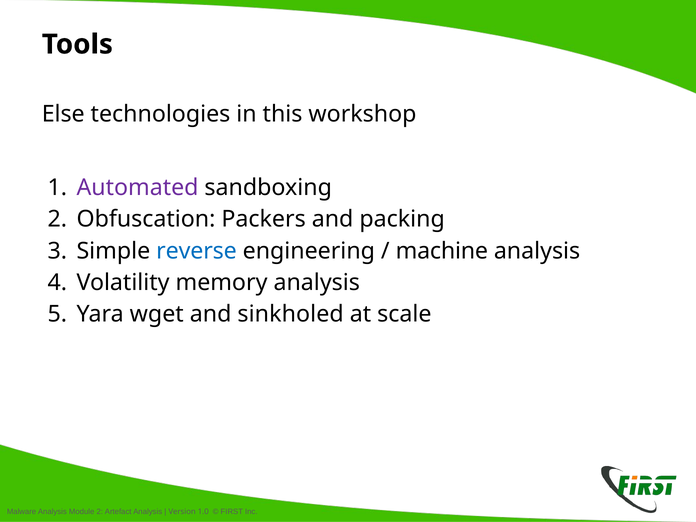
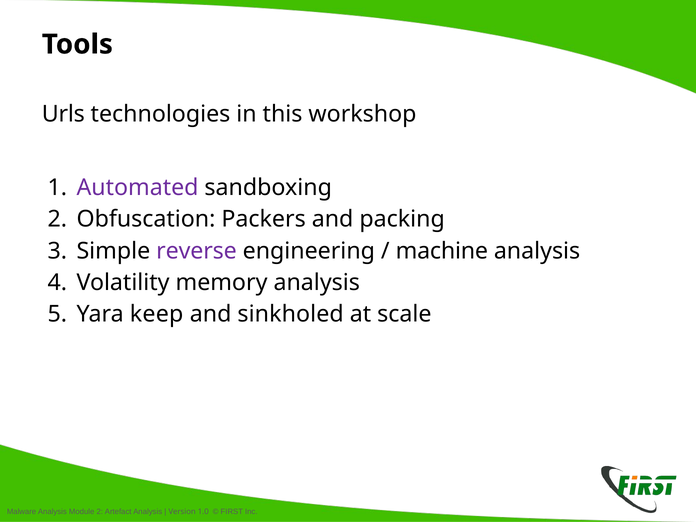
Else: Else -> Urls (63, 114)
reverse colour: blue -> purple (197, 251)
wget: wget -> keep (157, 314)
